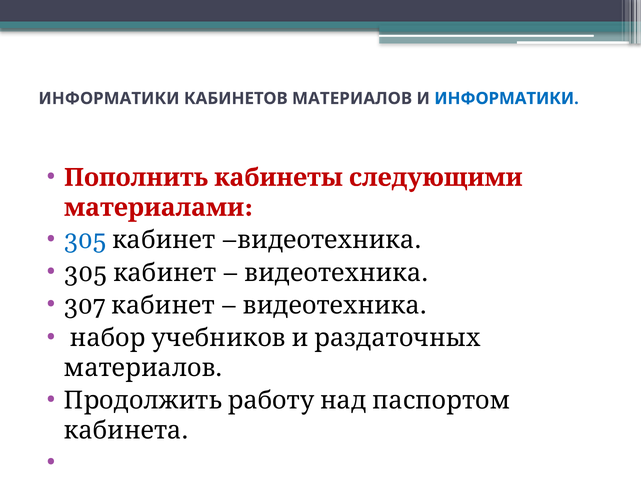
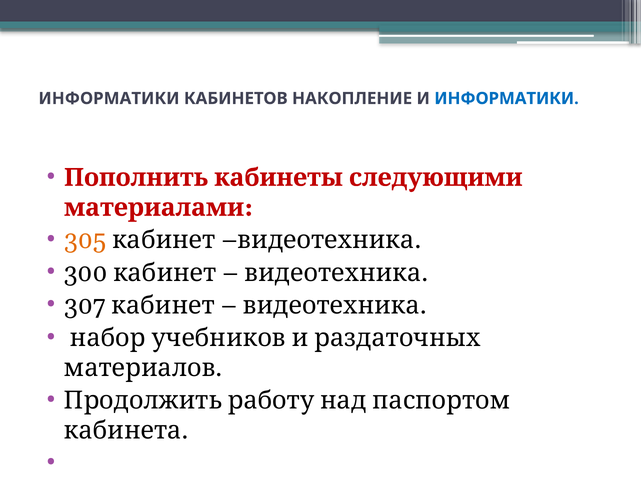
КАБИНЕТОВ МАТЕРИАЛОВ: МАТЕРИАЛОВ -> НАКОПЛЕНИЕ (352, 98)
305 colour: blue -> orange (85, 240)
305: 305 -> 300 (86, 273)
